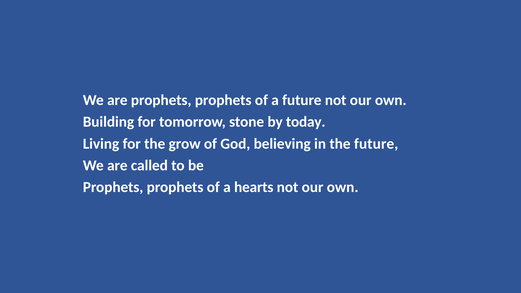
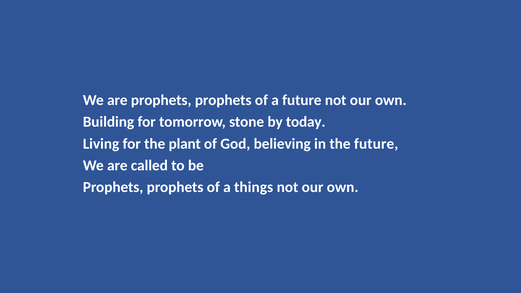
grow: grow -> plant (185, 144)
hearts: hearts -> things (254, 187)
